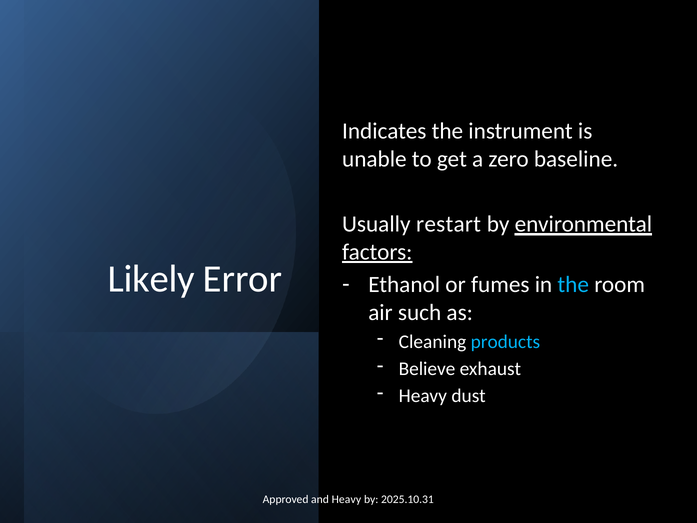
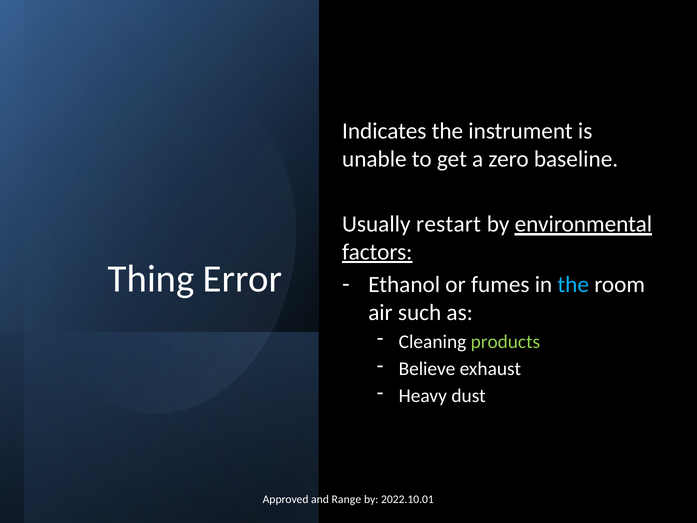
Likely: Likely -> Thing (151, 279)
products colour: light blue -> light green (505, 342)
and Heavy: Heavy -> Range (346, 499)
2025.10.31: 2025.10.31 -> 2022.10.01 (407, 499)
